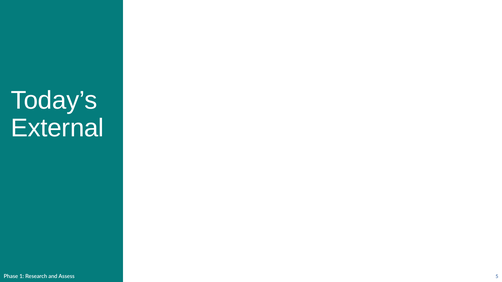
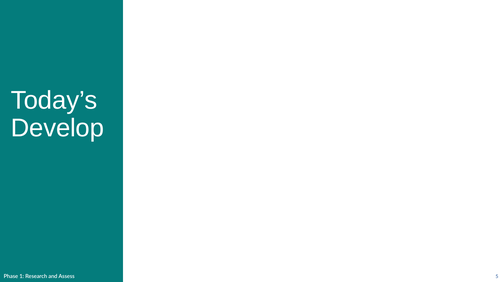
External: External -> Develop (57, 128)
